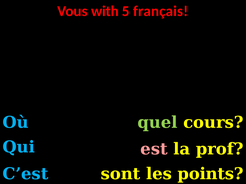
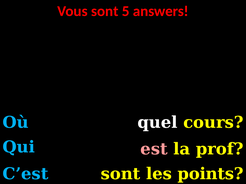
Vous with: with -> sont (105, 11)
français: français -> answers (161, 11)
quel colour: light green -> white (158, 123)
